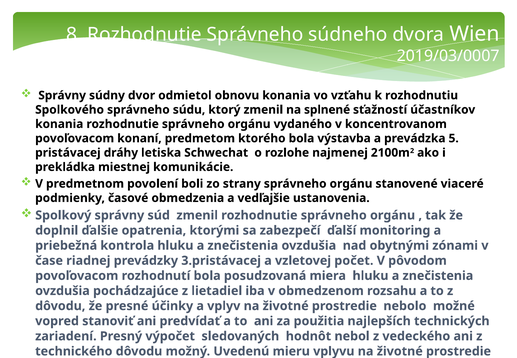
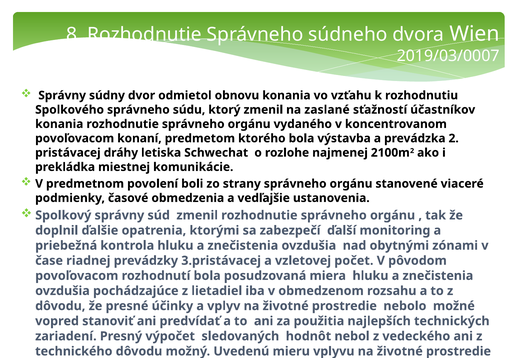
splnené: splnené -> zaslané (327, 110)
5: 5 -> 2 (454, 138)
